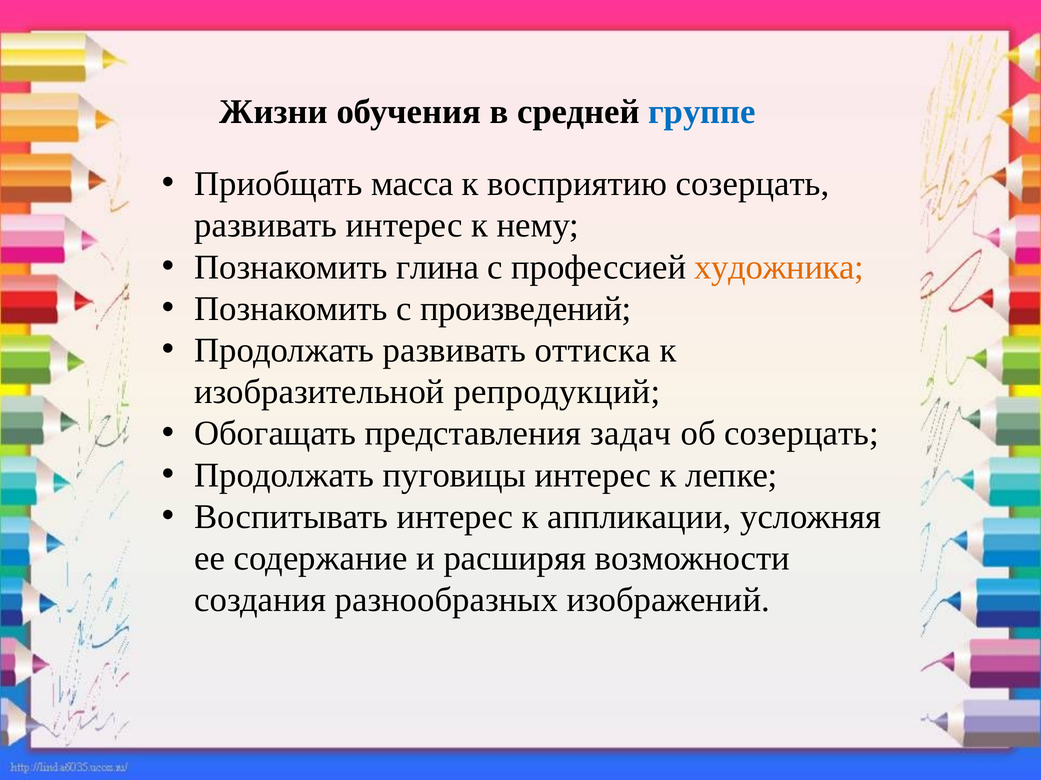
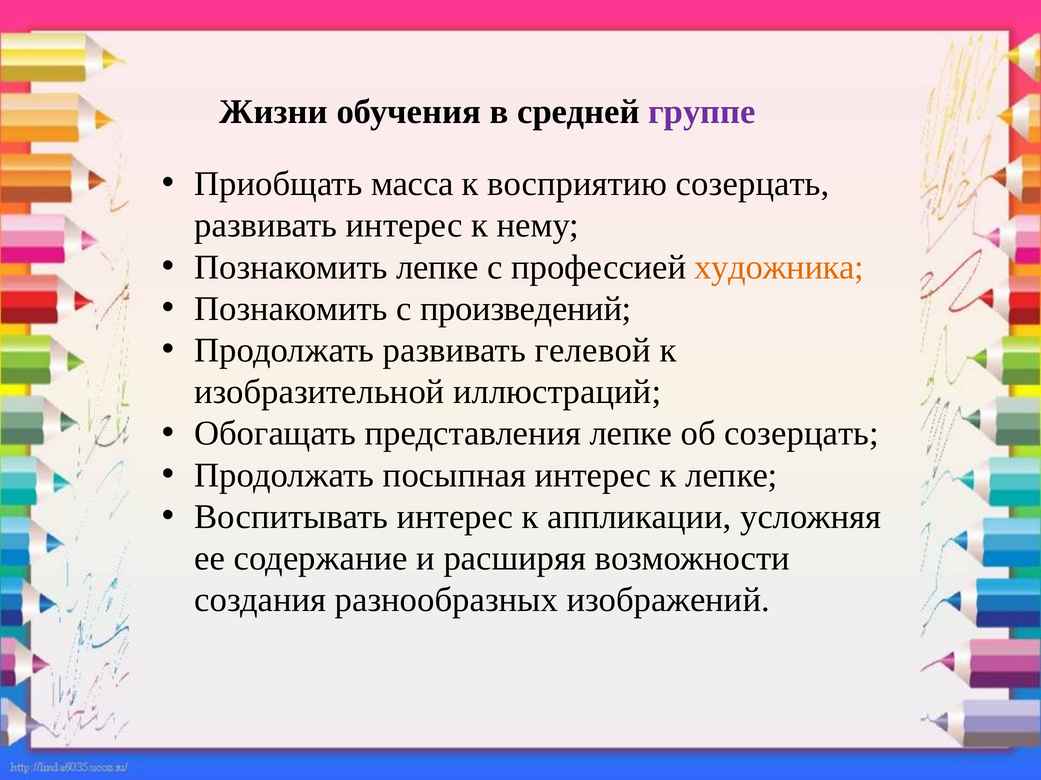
группе colour: blue -> purple (702, 112)
Познакомить глина: глина -> лепке (438, 267)
оттиска: оттиска -> гелевой (593, 351)
репродукций: репродукций -> иллюстраций (557, 392)
представления задач: задач -> лепке (631, 434)
пуговицы: пуговицы -> посыпная (454, 476)
